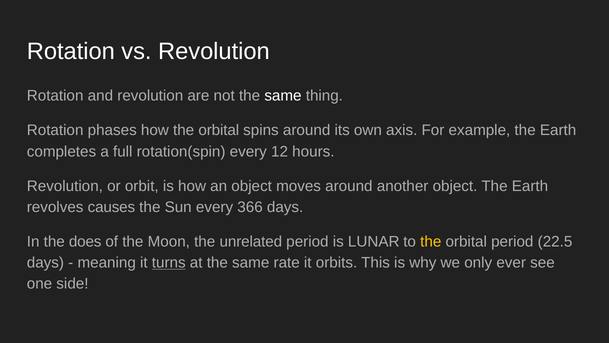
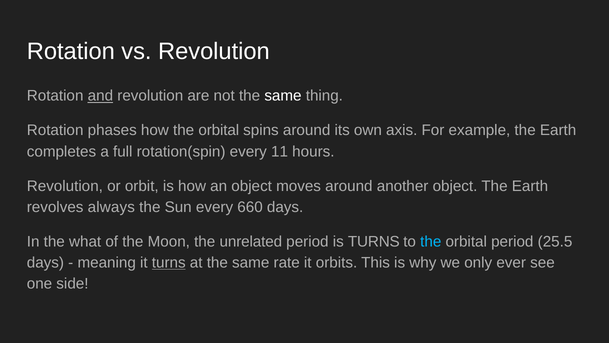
and underline: none -> present (100, 96)
12: 12 -> 11 (280, 151)
causes: causes -> always (111, 207)
366: 366 -> 660 (250, 207)
does: does -> what (85, 241)
is LUNAR: LUNAR -> TURNS (374, 241)
the colour: yellow -> light blue (431, 241)
22.5: 22.5 -> 25.5 (555, 241)
